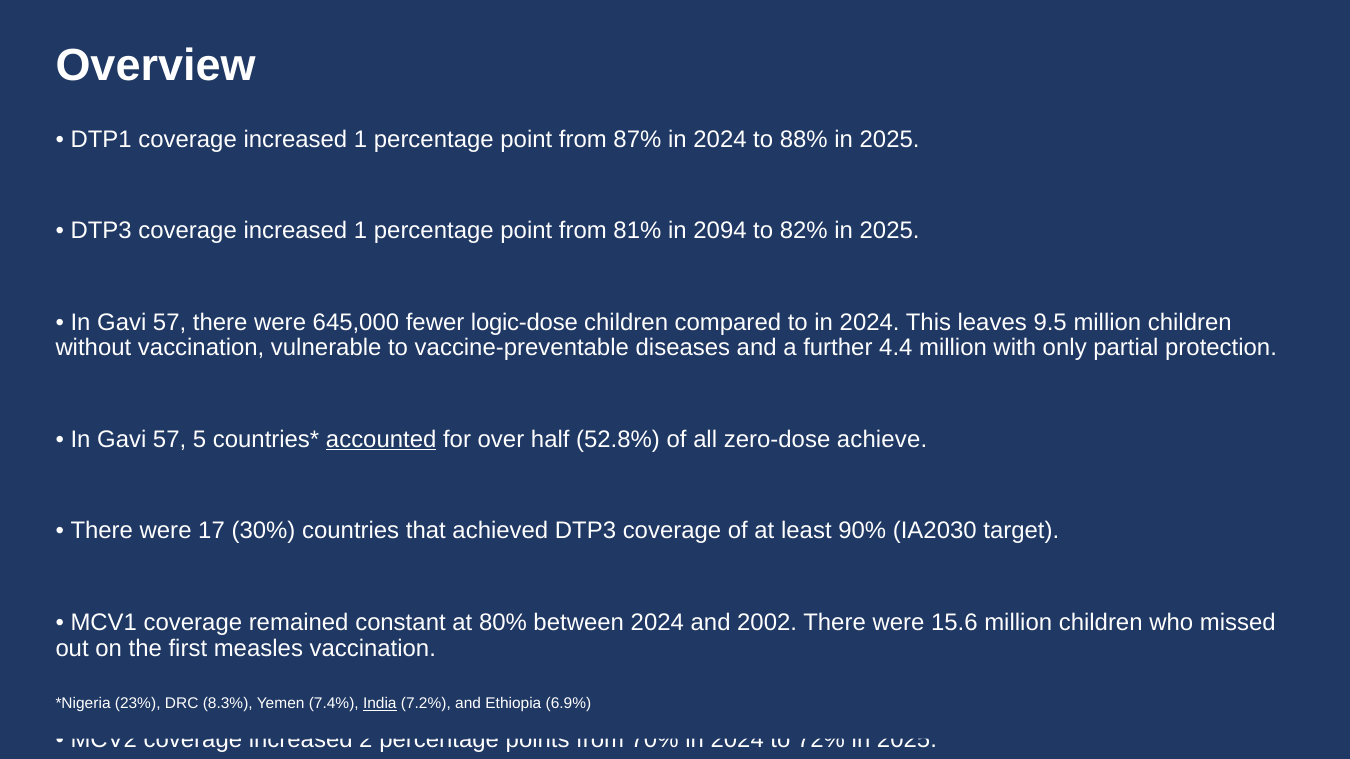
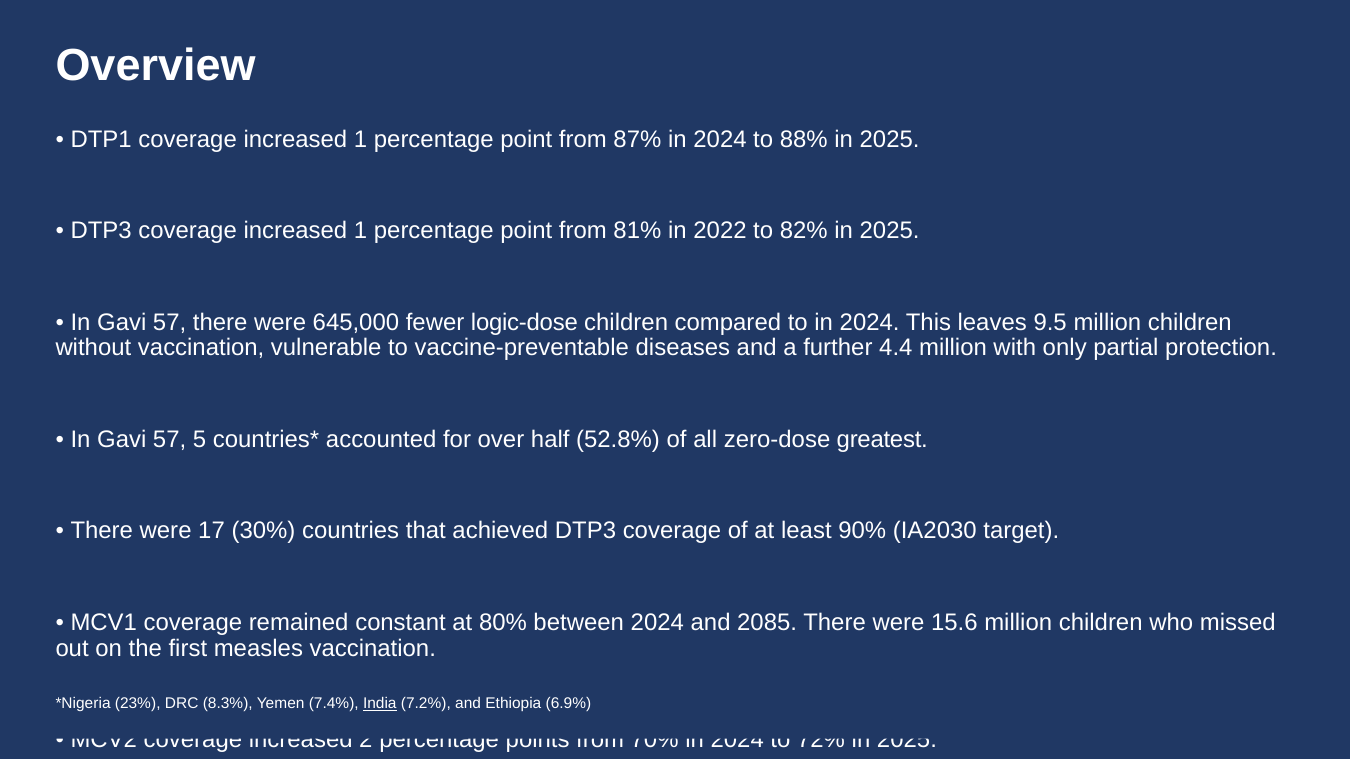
2094: 2094 -> 2022 (720, 231)
accounted underline: present -> none (381, 440)
achieve: achieve -> greatest (882, 440)
2002: 2002 -> 2085 (767, 623)
